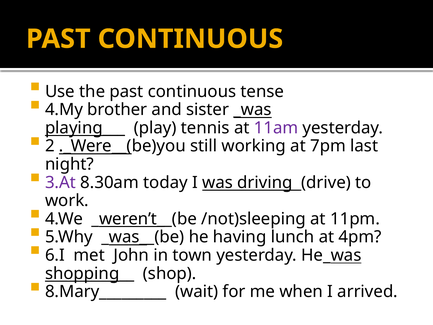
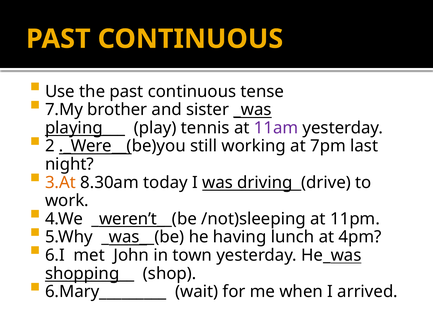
4.My: 4.My -> 7.My (64, 110)
3.At colour: purple -> orange (60, 182)
8.Mary_________: 8.Mary_________ -> 6.Mary_________ (106, 291)
